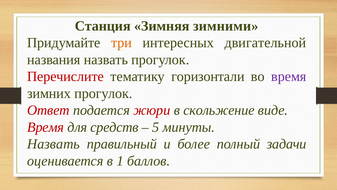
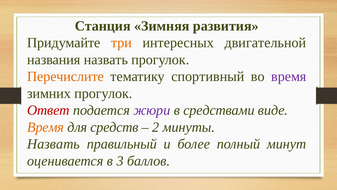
зимними: зимними -> развития (226, 26)
Перечислите colour: red -> orange (65, 76)
горизонтали: горизонтали -> спортивный (208, 76)
жюри colour: red -> purple (152, 110)
скольжение: скольжение -> средствами (219, 110)
Время colour: red -> orange (46, 127)
5: 5 -> 2 (156, 127)
задачи: задачи -> минут (287, 144)
1: 1 -> 3 (120, 161)
